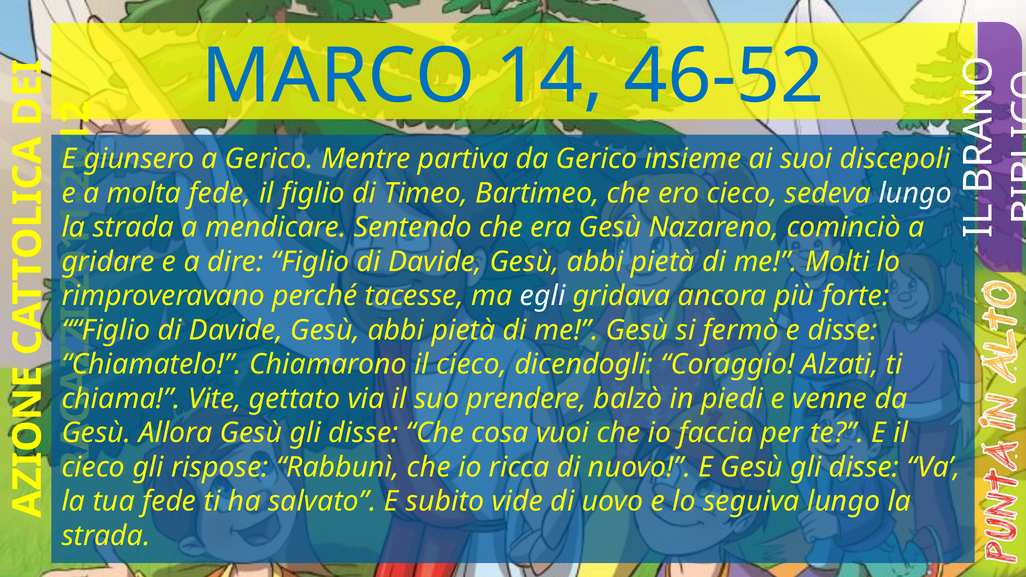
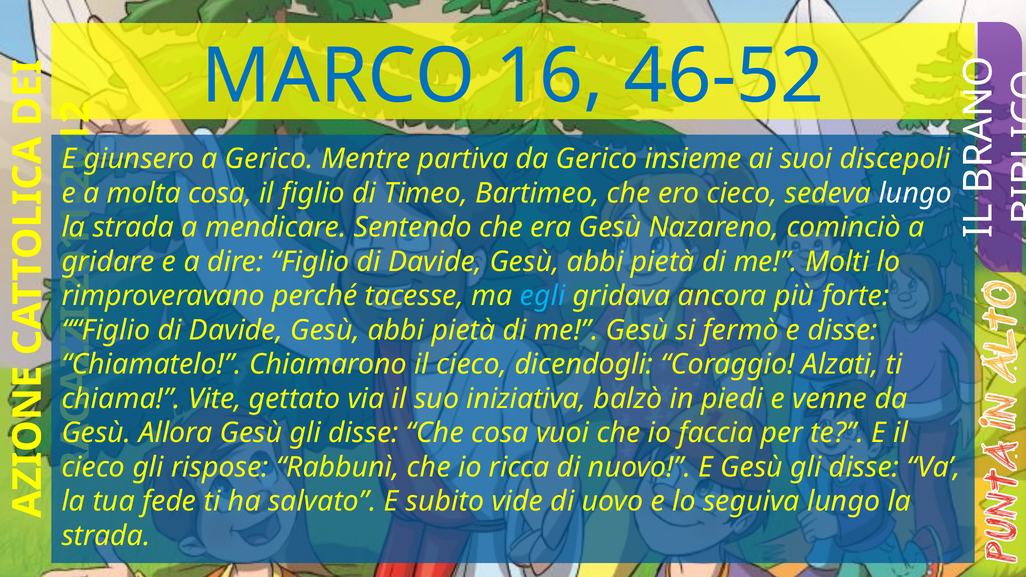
14: 14 -> 16 (549, 77)
molta fede: fede -> cosa (220, 193)
egli colour: white -> light blue (543, 296)
prendere: prendere -> iniziativa (526, 399)
